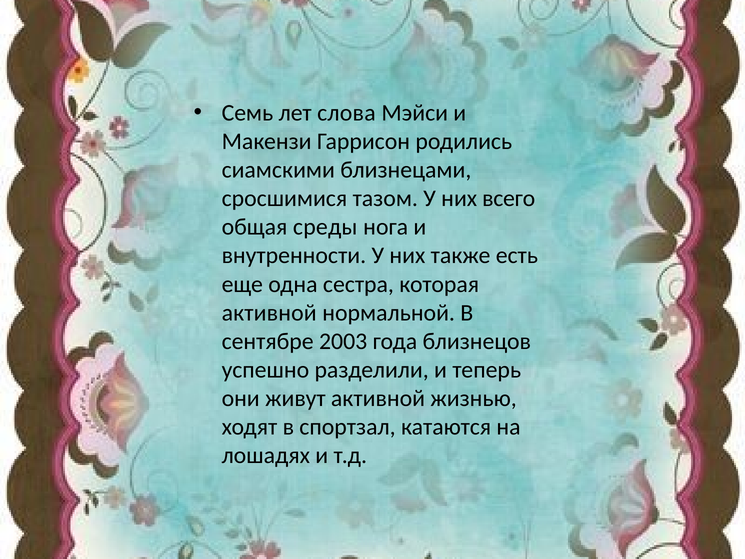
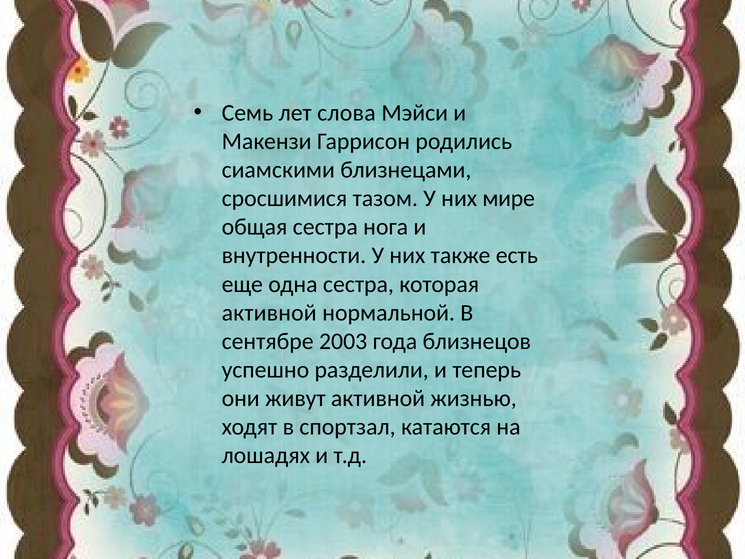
всего: всего -> мире (509, 198)
общая среды: среды -> сестра (325, 227)
